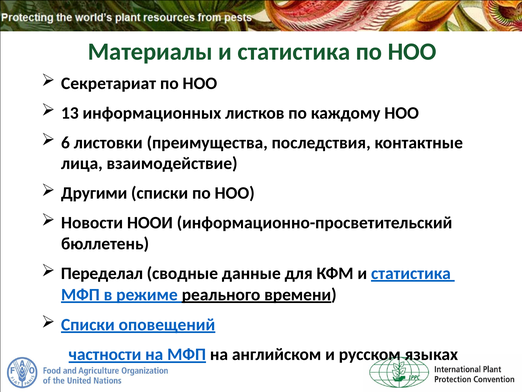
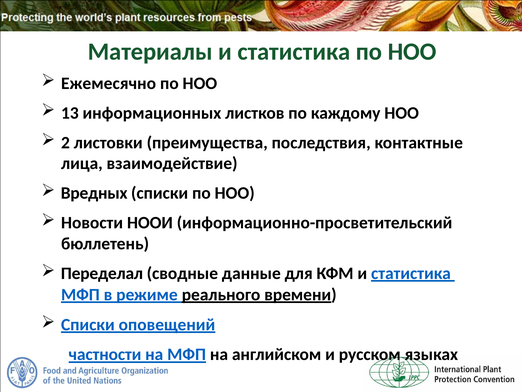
Секретариат: Секретариат -> Ежемесячно (109, 83)
6: 6 -> 2 (65, 142)
Другими: Другими -> Вредных (94, 193)
